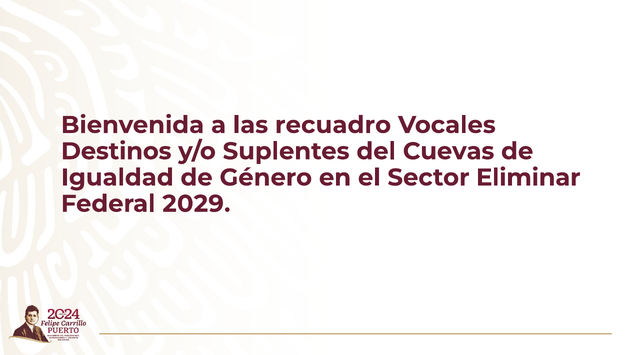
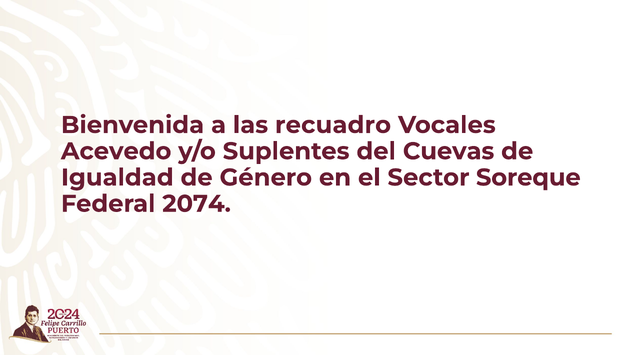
Destinos: Destinos -> Acevedo (116, 151)
Eliminar: Eliminar -> Soreque (528, 178)
2029: 2029 -> 2074 (197, 204)
